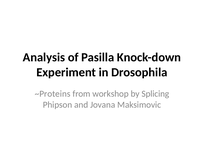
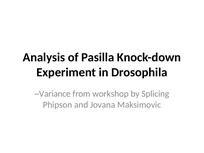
~Proteins: ~Proteins -> ~Variance (53, 94)
